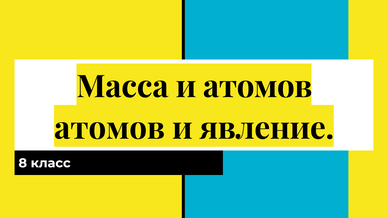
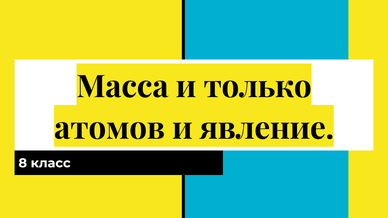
и атомов: атомов -> только (258, 87)
